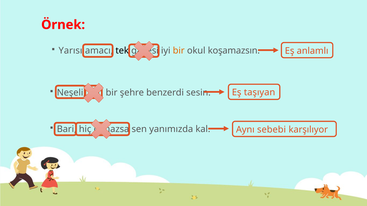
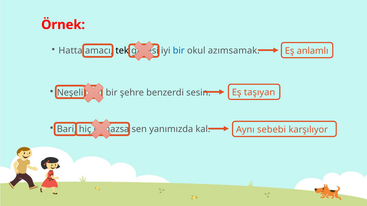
Yarısı: Yarısı -> Hatta (70, 51)
bir colour: orange -> blue (179, 51)
koşamazsın: koşamazsın -> azımsamak (234, 51)
